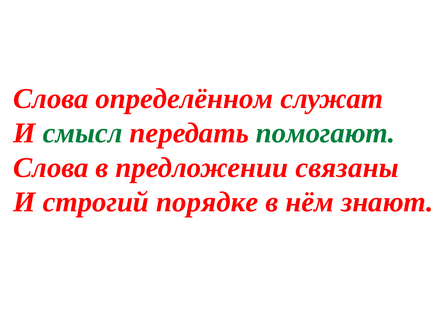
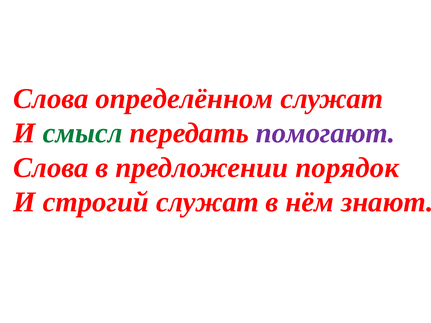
помогают colour: green -> purple (326, 133)
связаны: связаны -> порядок (347, 168)
строгий порядке: порядке -> служат (207, 202)
